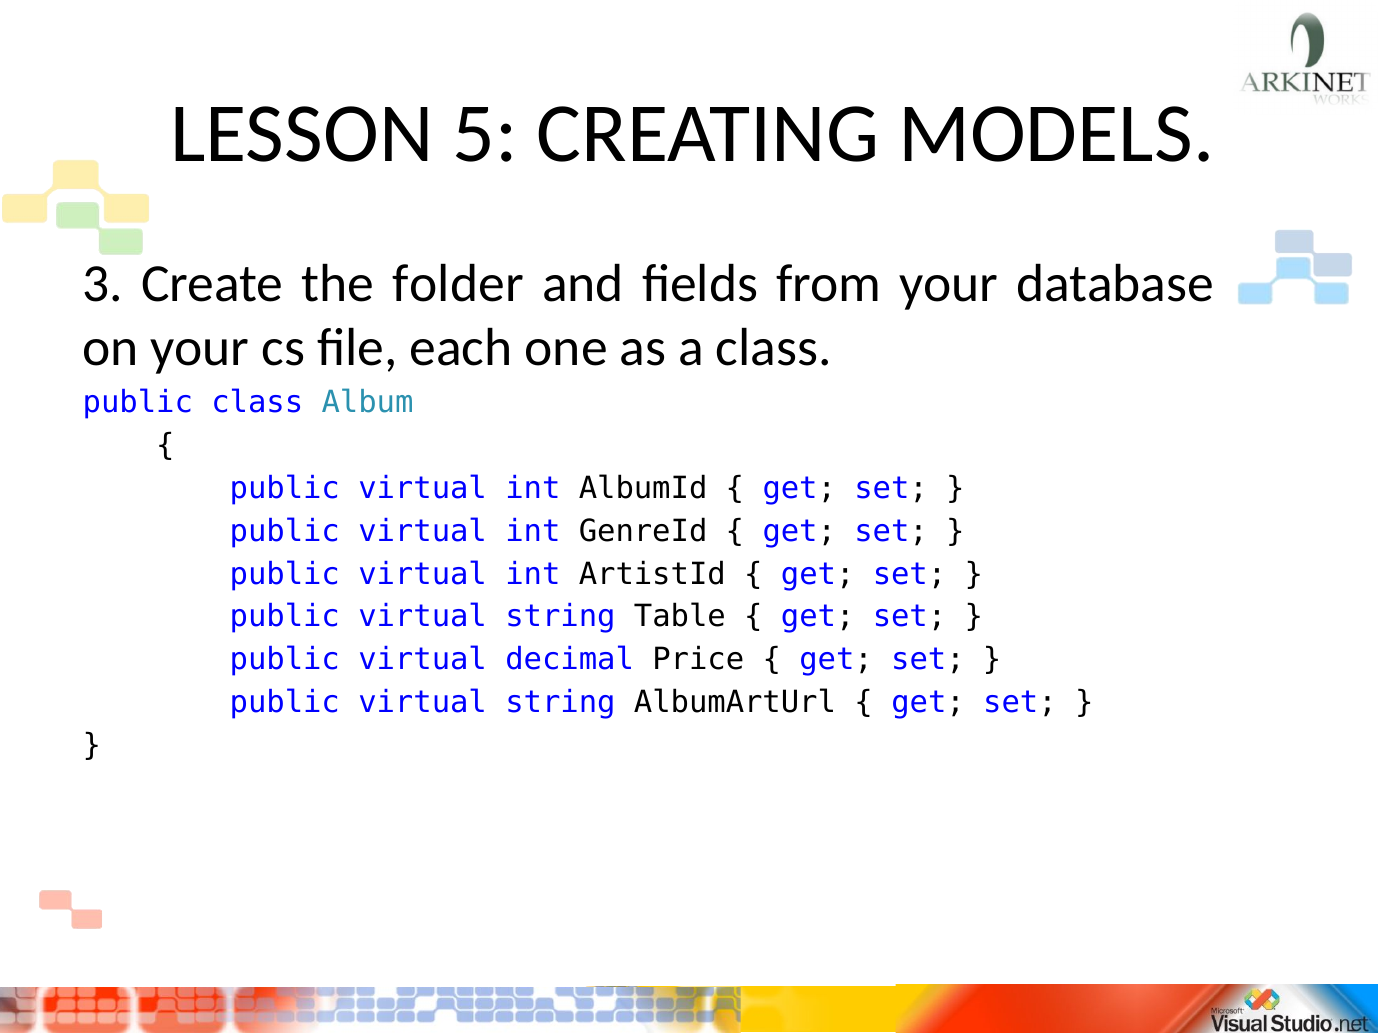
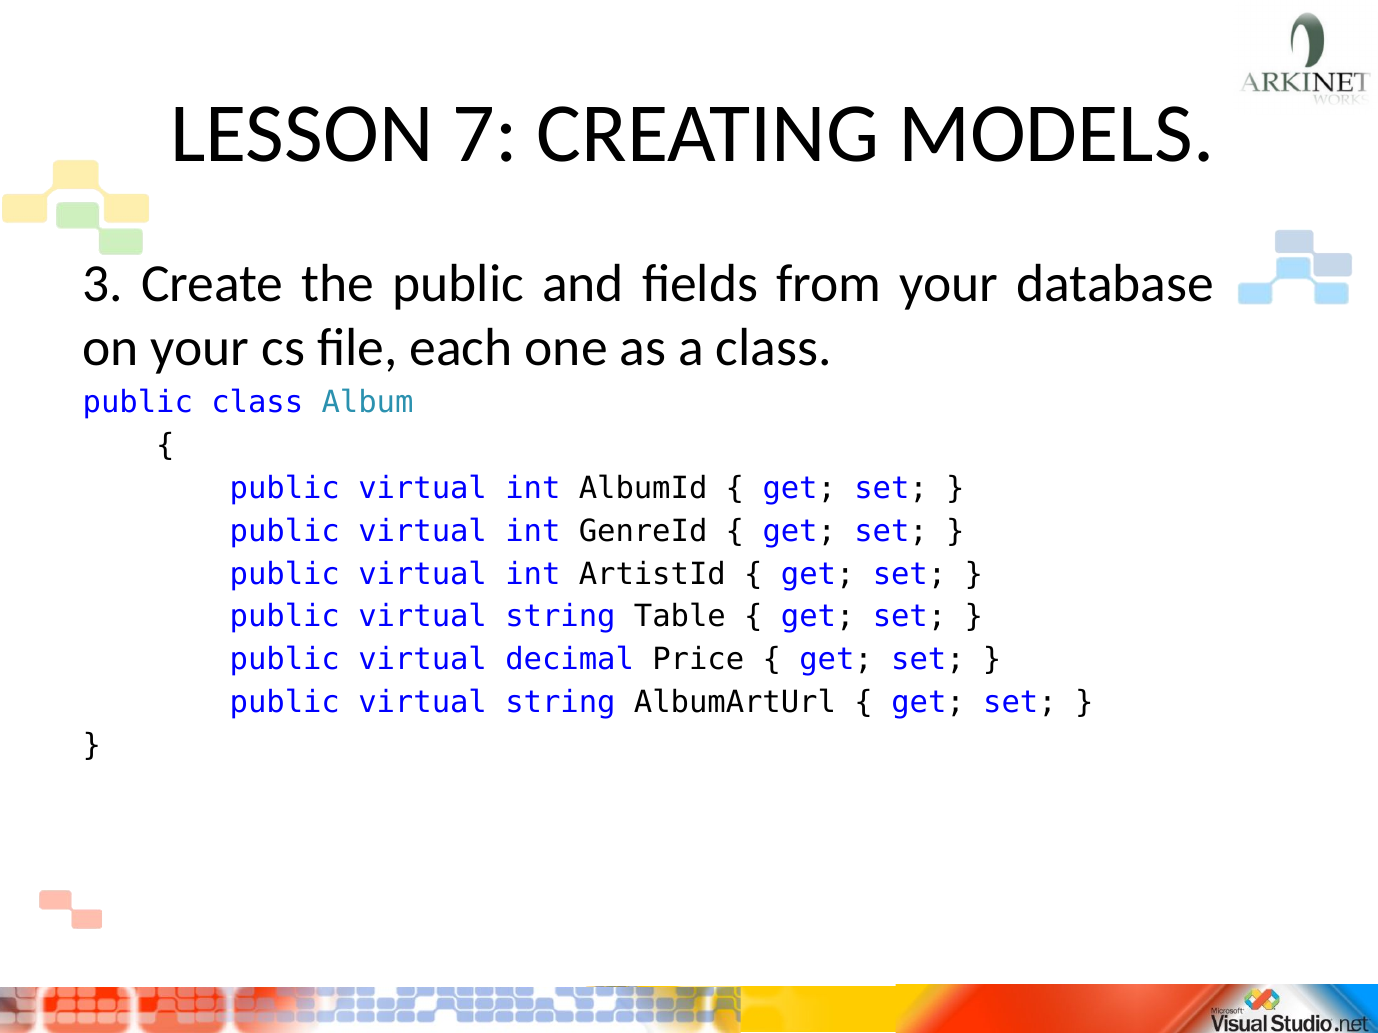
5: 5 -> 7 (485, 133)
the folder: folder -> public (458, 284)
